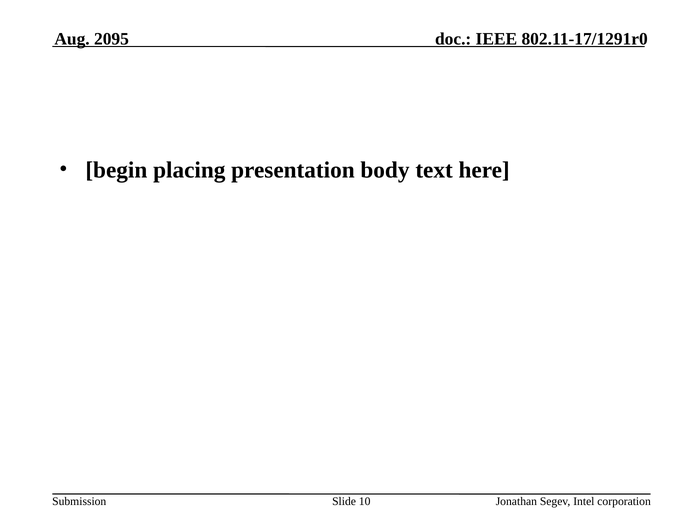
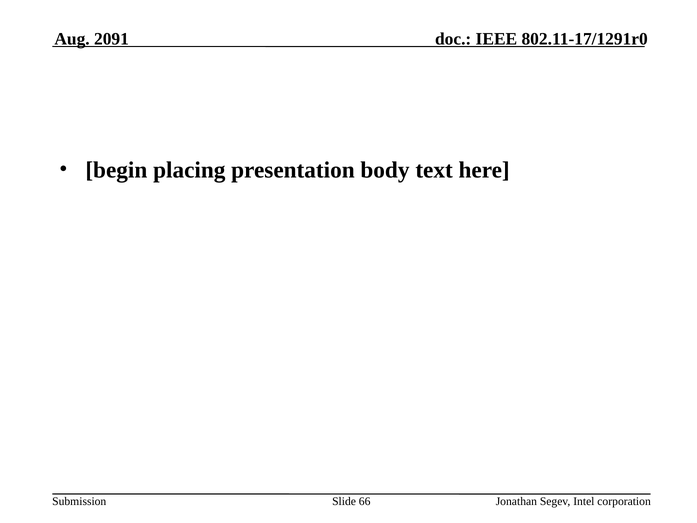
2095: 2095 -> 2091 (111, 39)
10: 10 -> 66 (365, 501)
